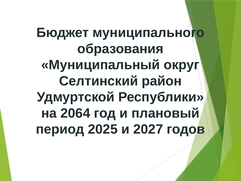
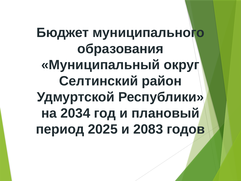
2064: 2064 -> 2034 (75, 113)
2027: 2027 -> 2083 (148, 129)
